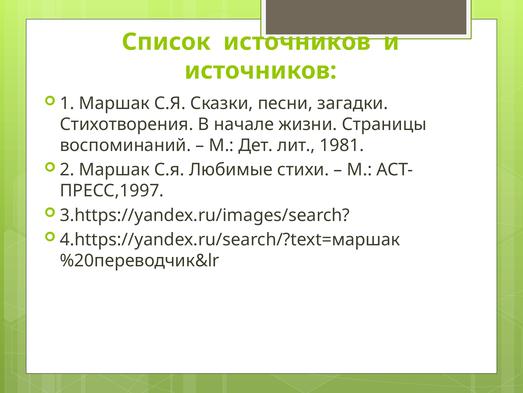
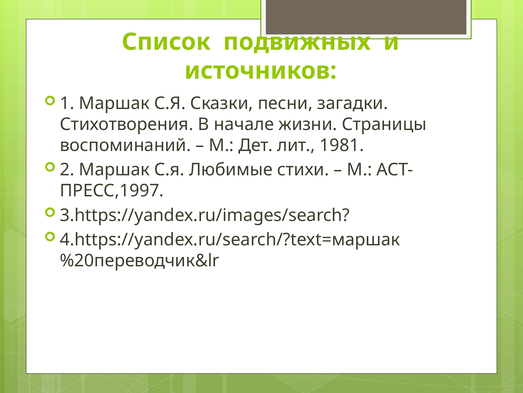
Список источников: источников -> подвижных (297, 42)
